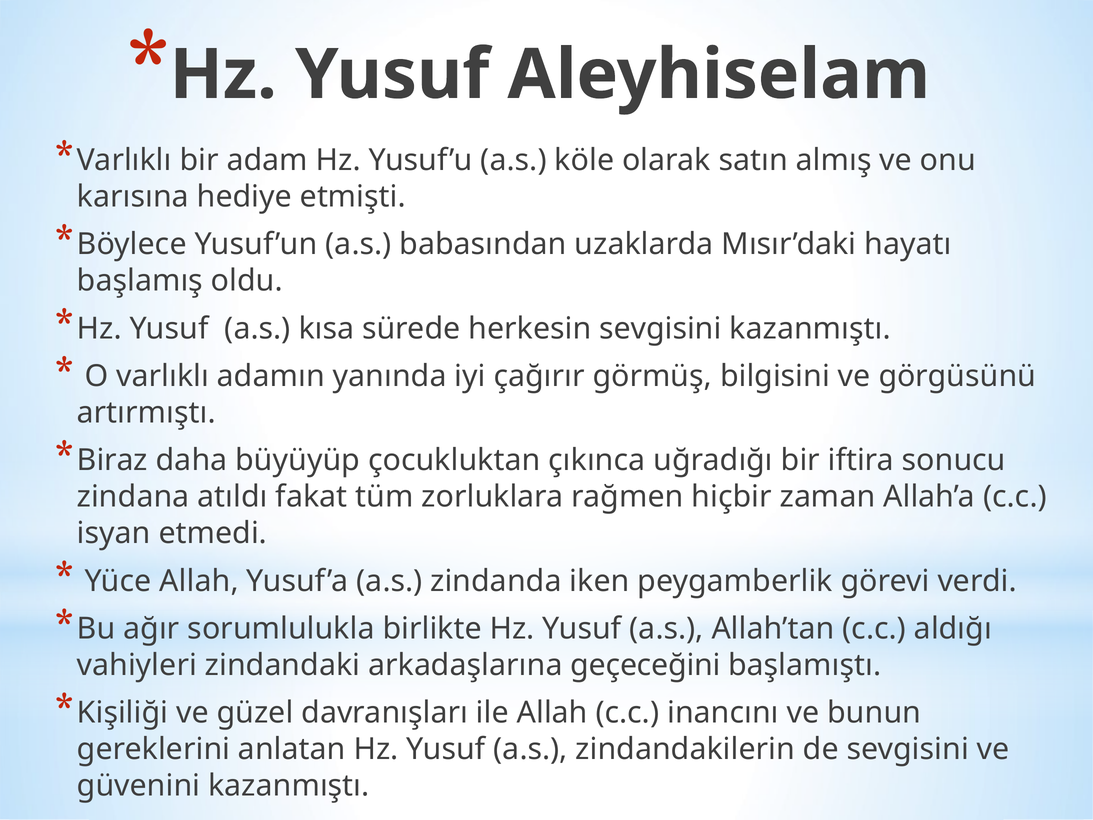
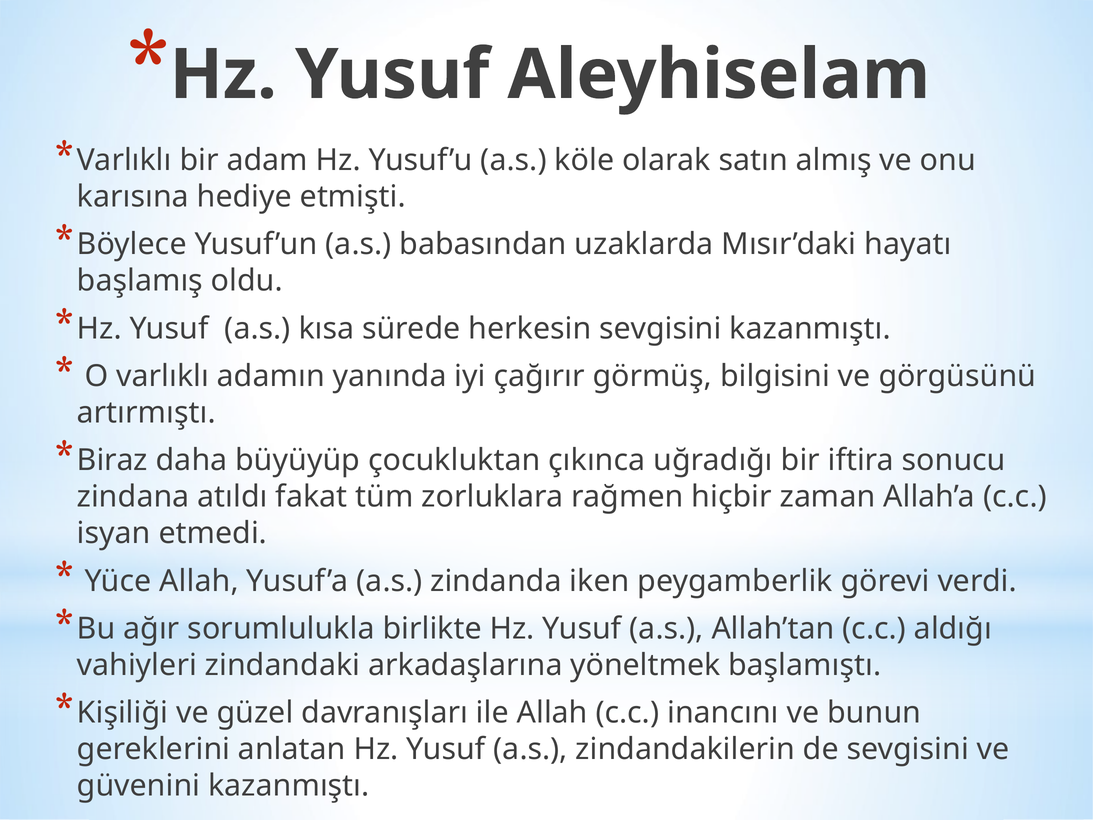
geçeceğini: geçeceğini -> yöneltmek (645, 665)
